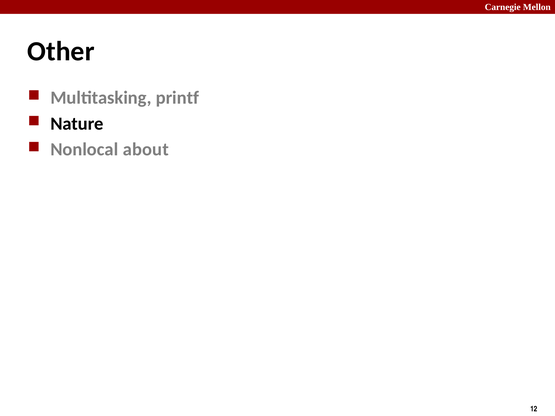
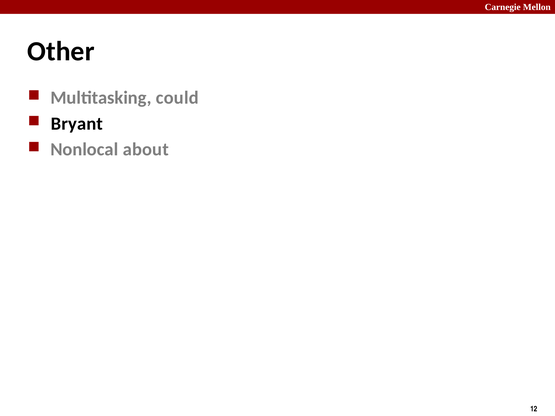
printf: printf -> could (177, 98)
Nature: Nature -> Bryant (77, 124)
